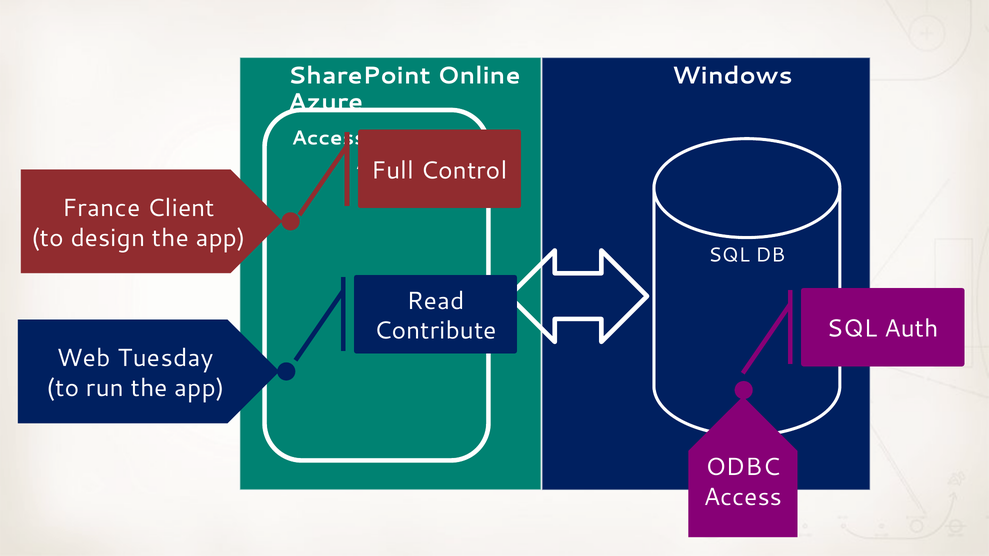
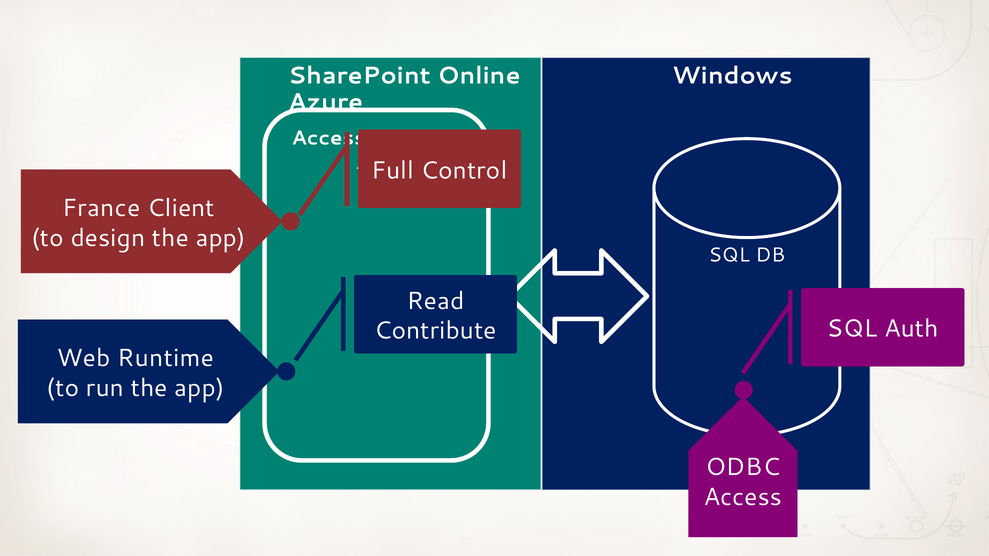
Tuesday: Tuesday -> Runtime (166, 358)
